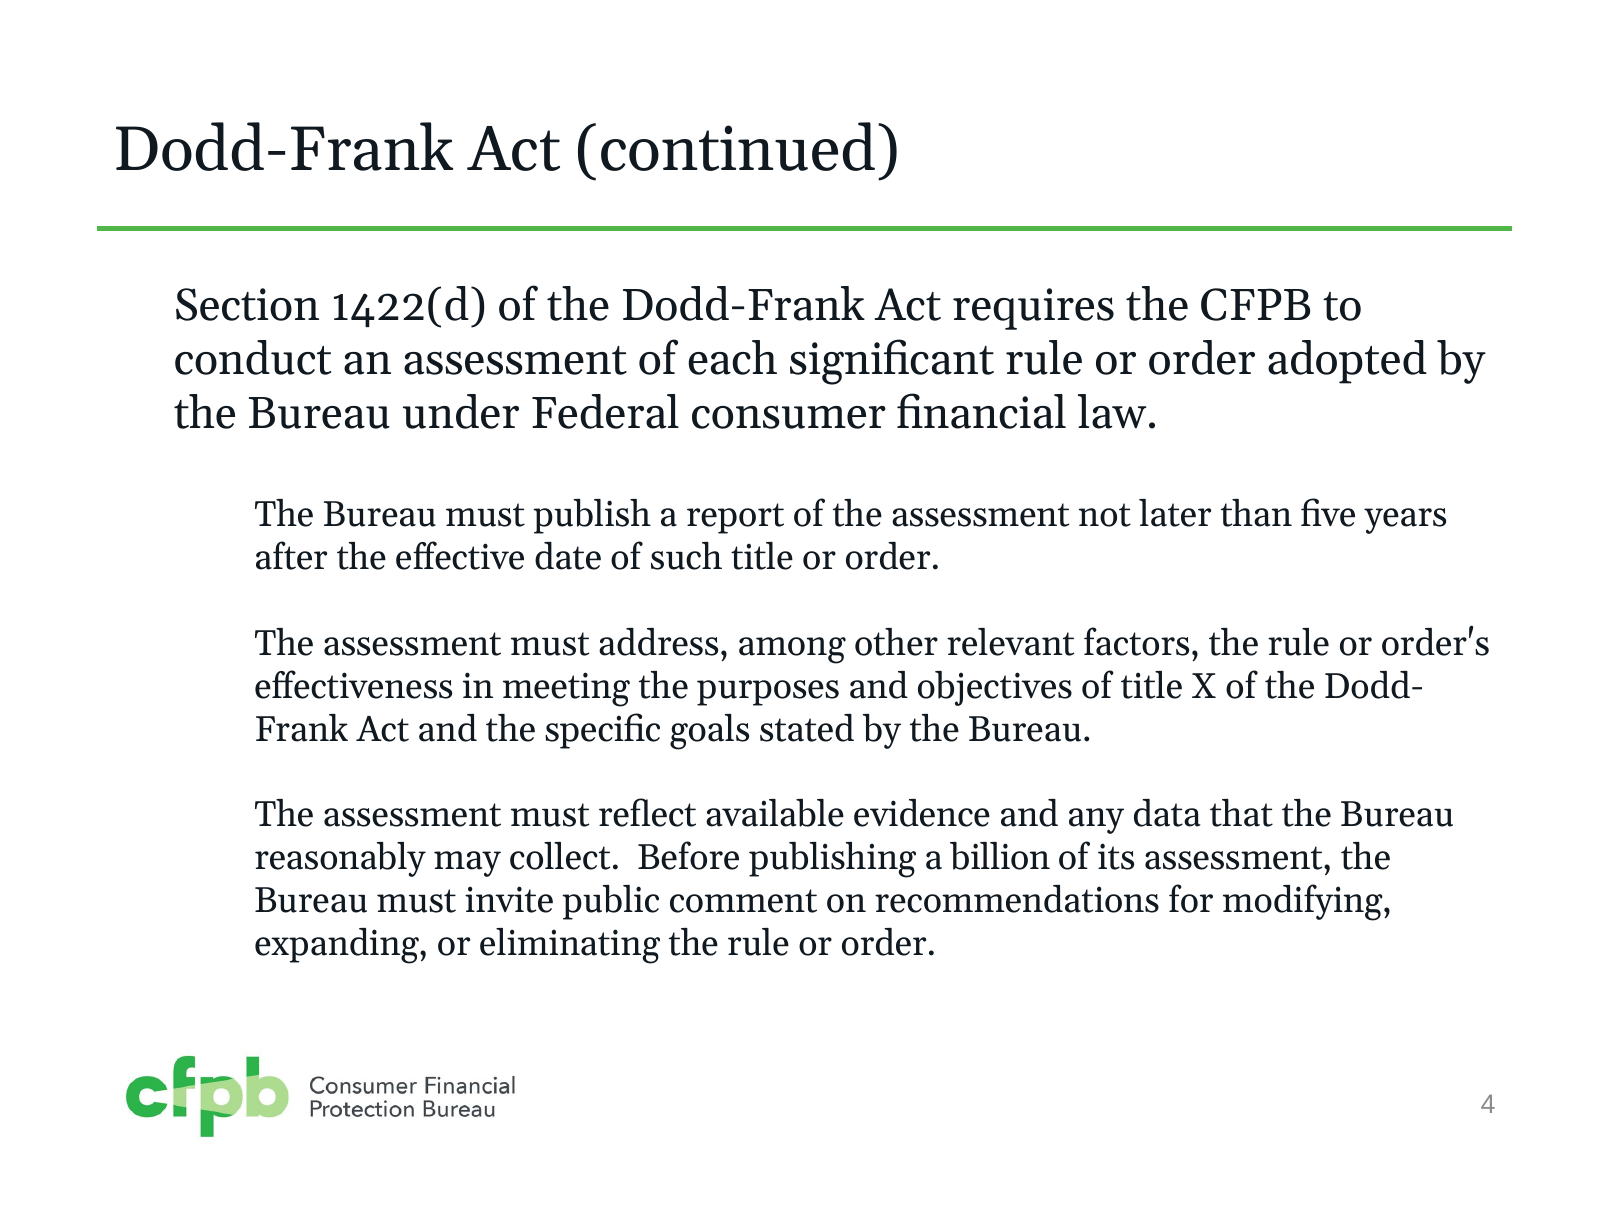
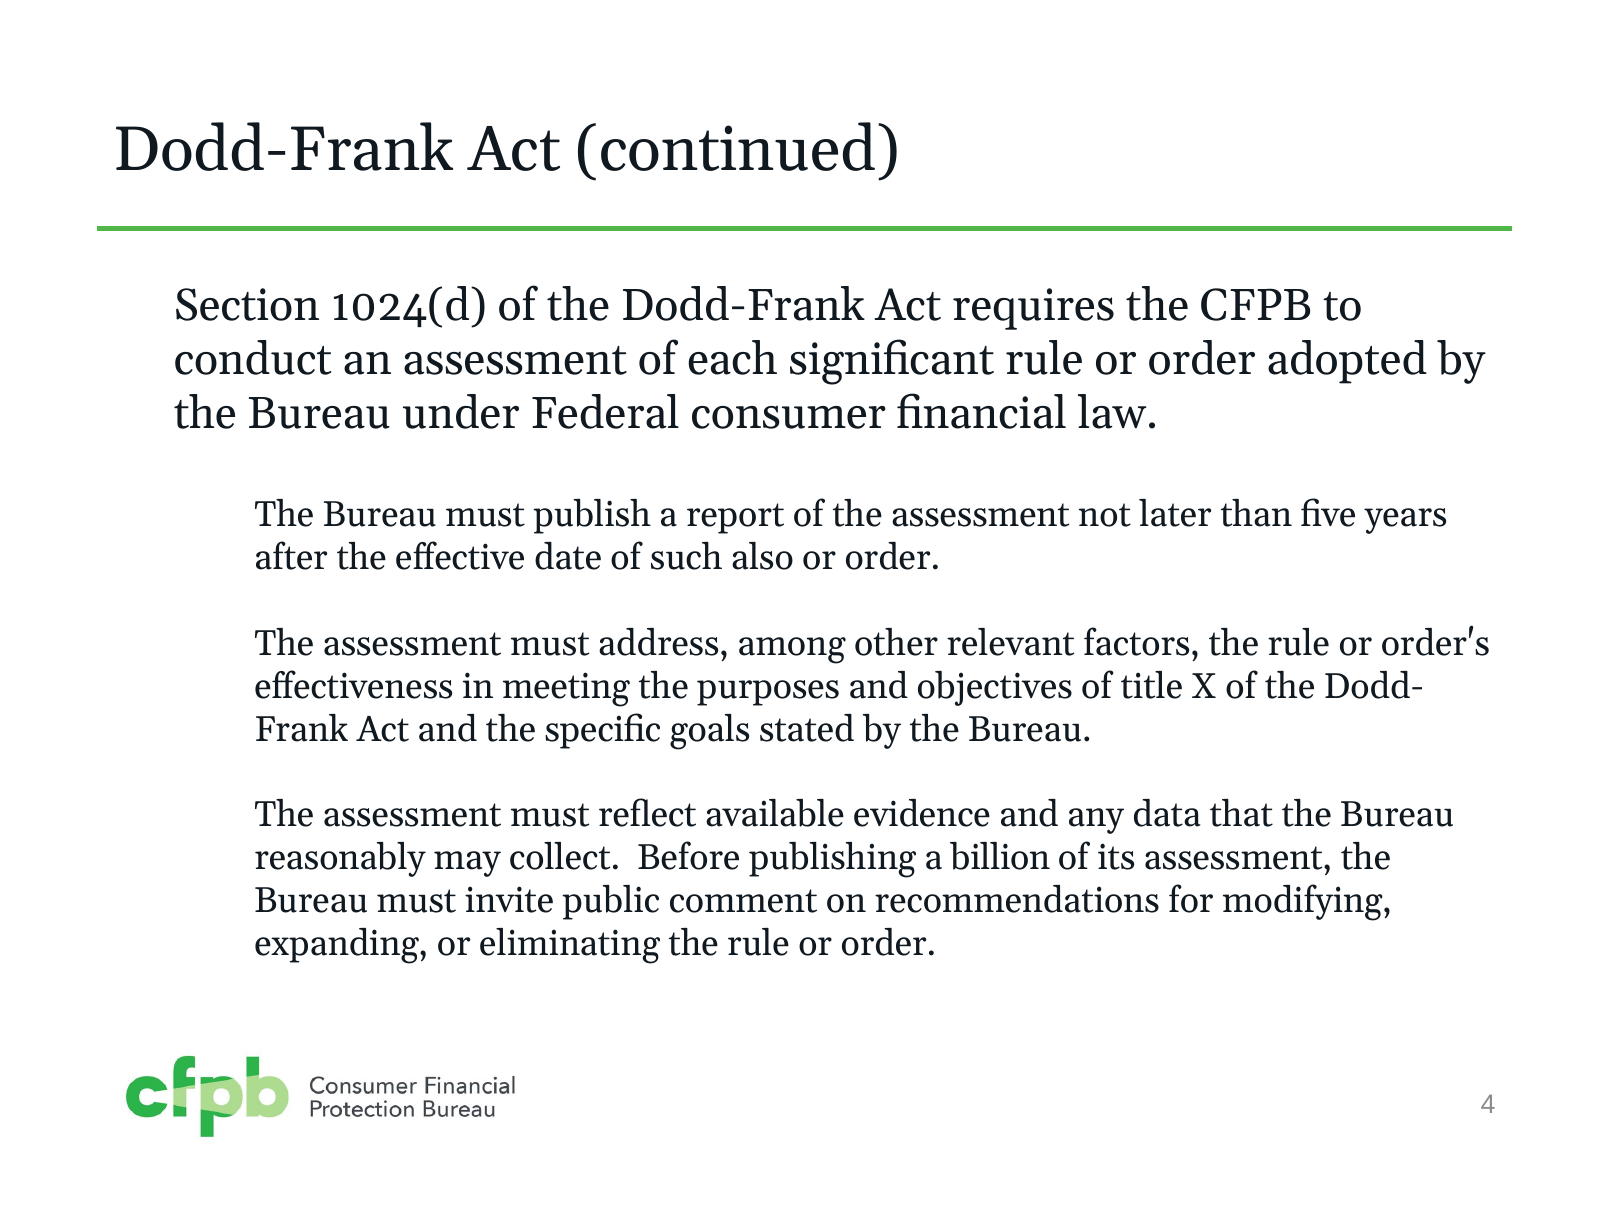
1422(d: 1422(d -> 1024(d (409, 306)
such title: title -> also (762, 558)
